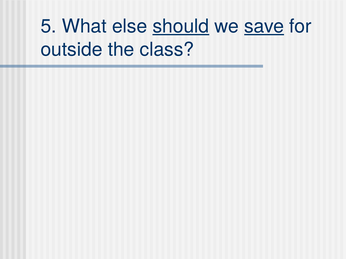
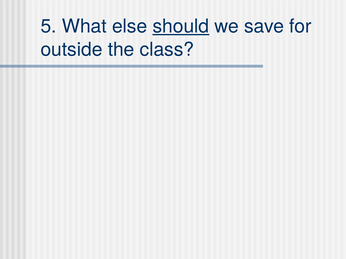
save underline: present -> none (264, 26)
